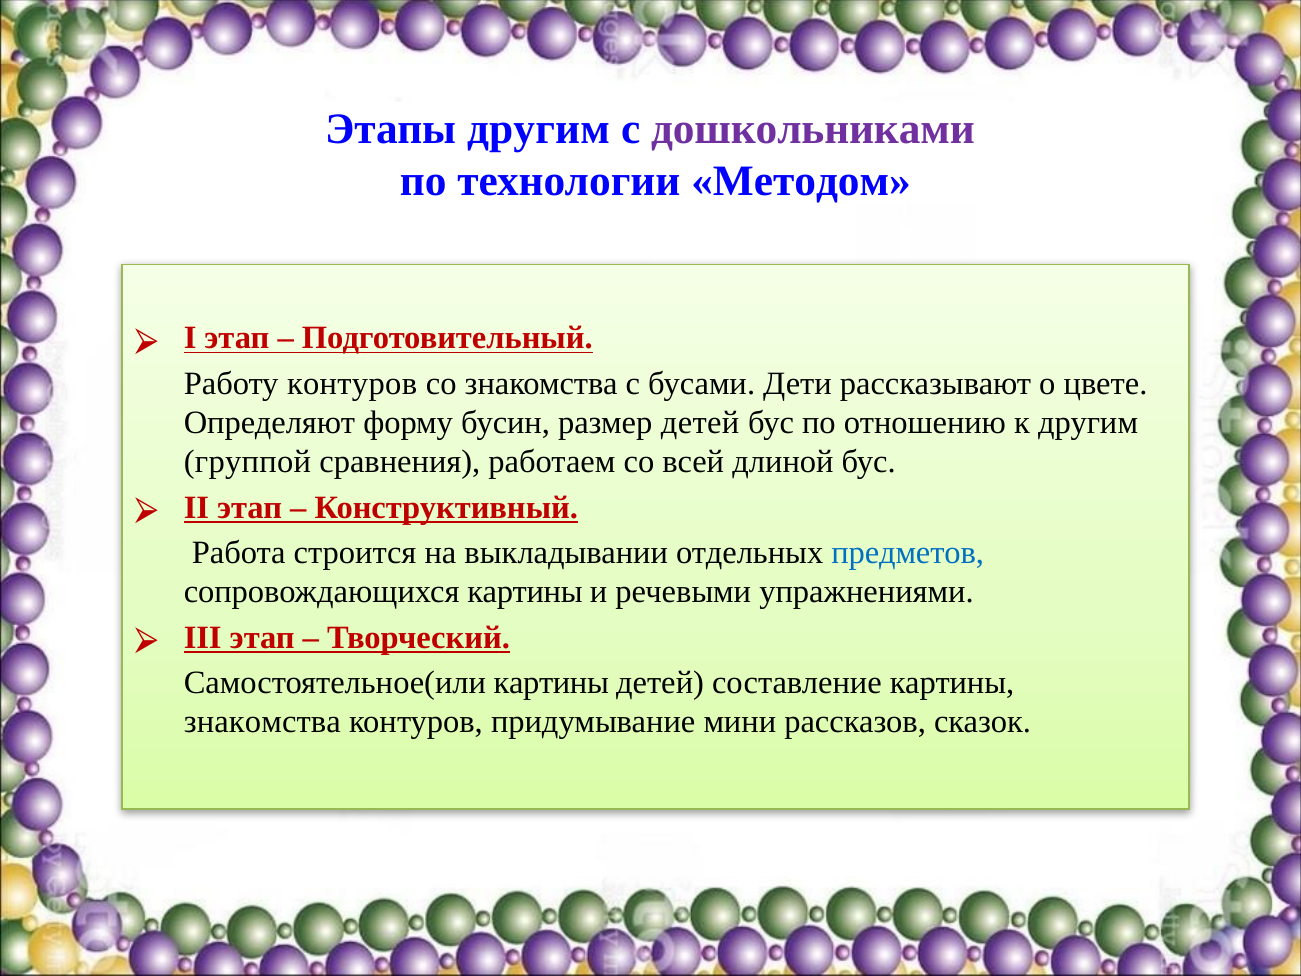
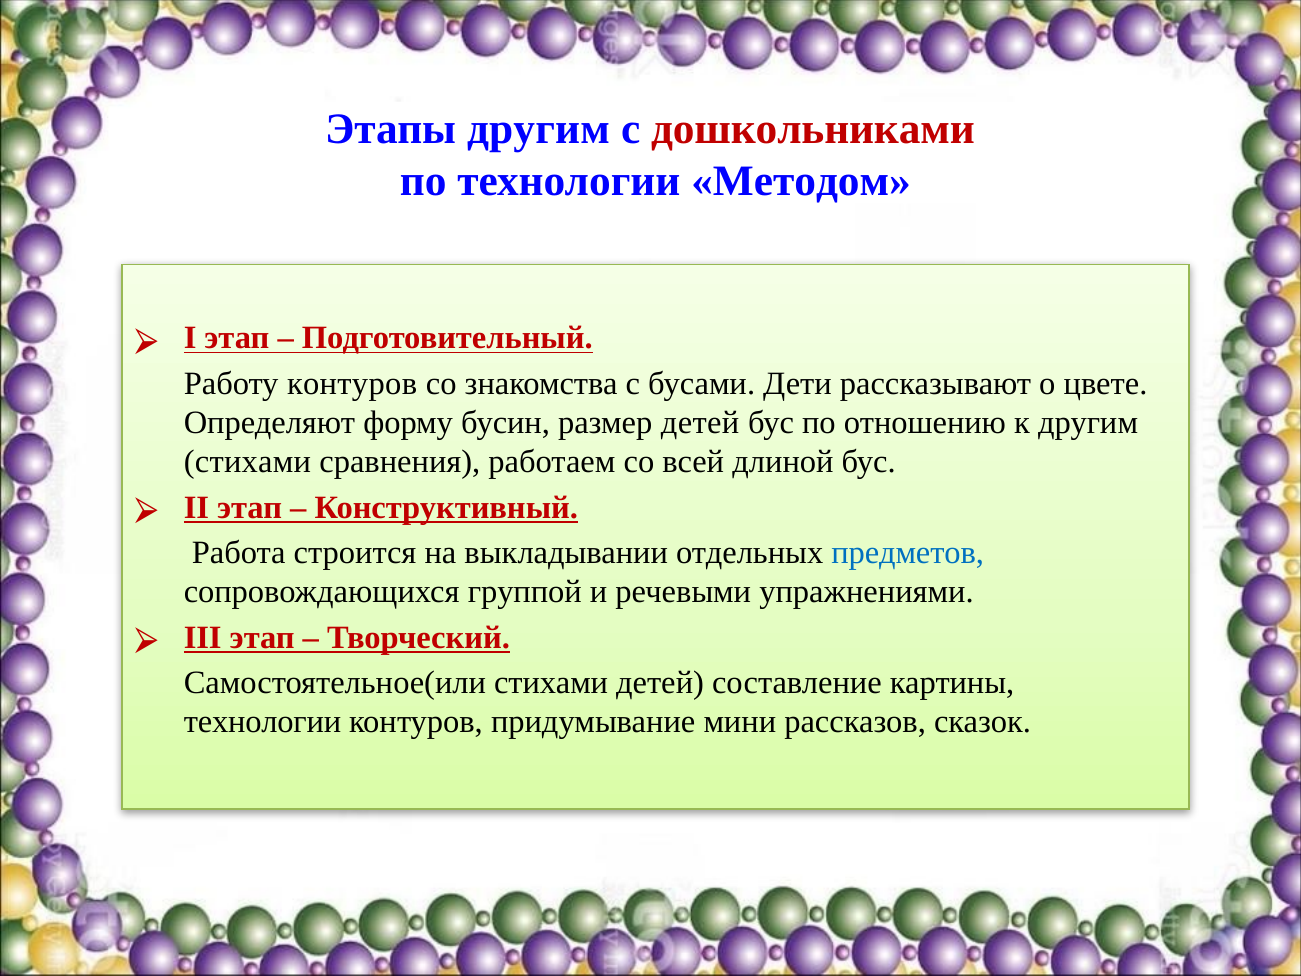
дошкольниками colour: purple -> red (813, 129)
группой: группой -> стихами (247, 462)
сопровождающихся картины: картины -> группой (525, 592)
Самостоятельное(или картины: картины -> стихами (551, 683)
знакомства: знакомства -> технологии (263, 722)
